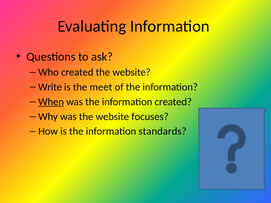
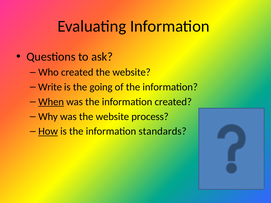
meet: meet -> going (101, 87)
focuses: focuses -> process (150, 117)
How underline: none -> present (48, 131)
